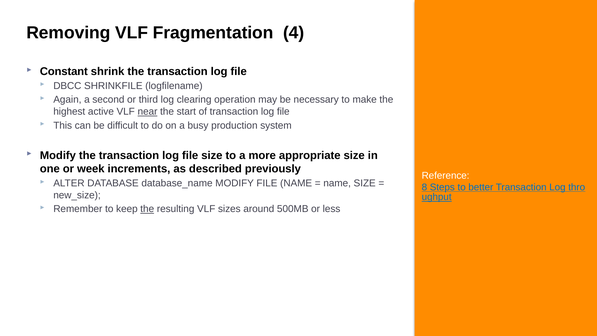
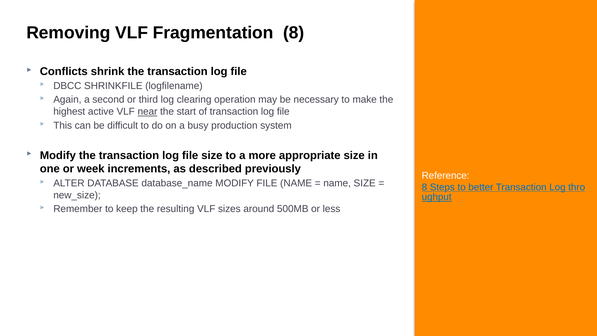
Fragmentation 4: 4 -> 8 (294, 33)
Constant: Constant -> Conflicts (64, 71)
the underline: present -> none (147, 209)
